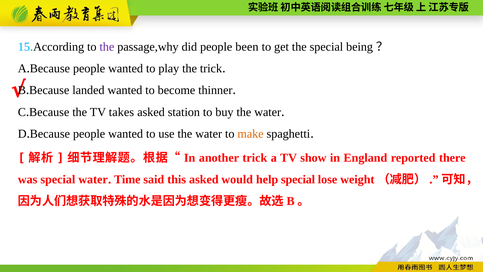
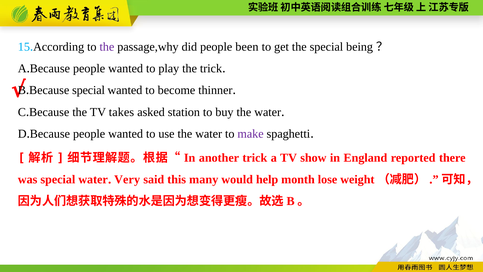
landed: landed -> special (88, 90)
make colour: orange -> purple (251, 134)
Time: Time -> Very (127, 179)
this asked: asked -> many (204, 179)
help special: special -> month (298, 179)
